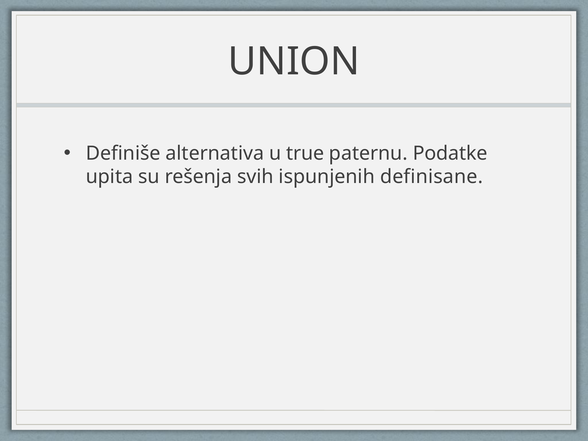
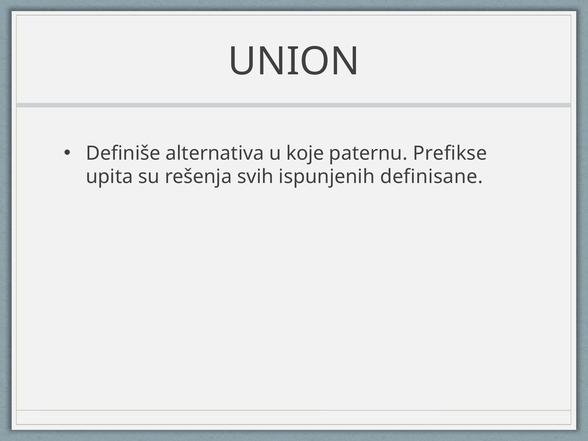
true: true -> koje (305, 153)
Podatke: Podatke -> Prefikse (450, 153)
